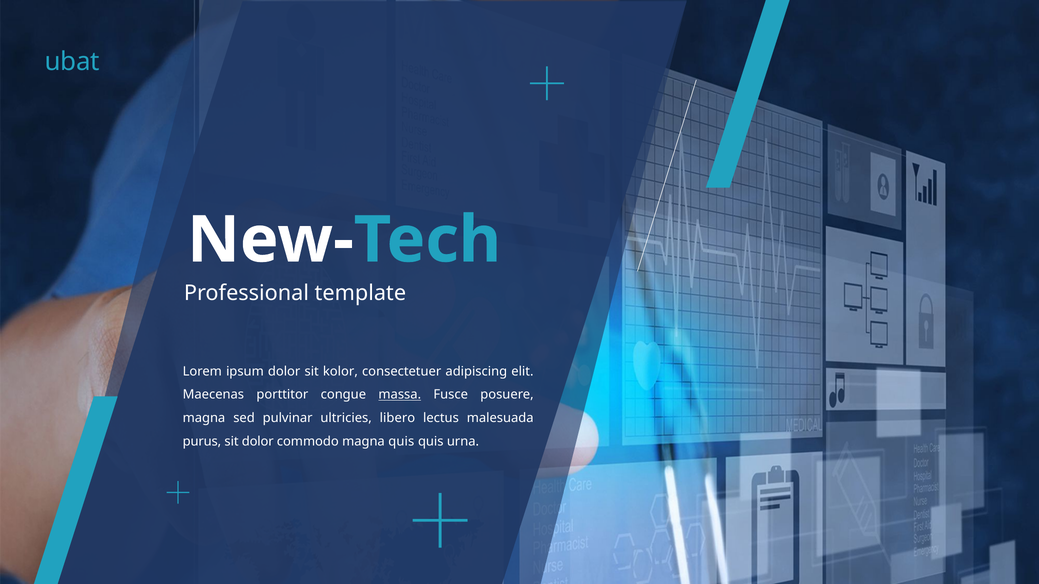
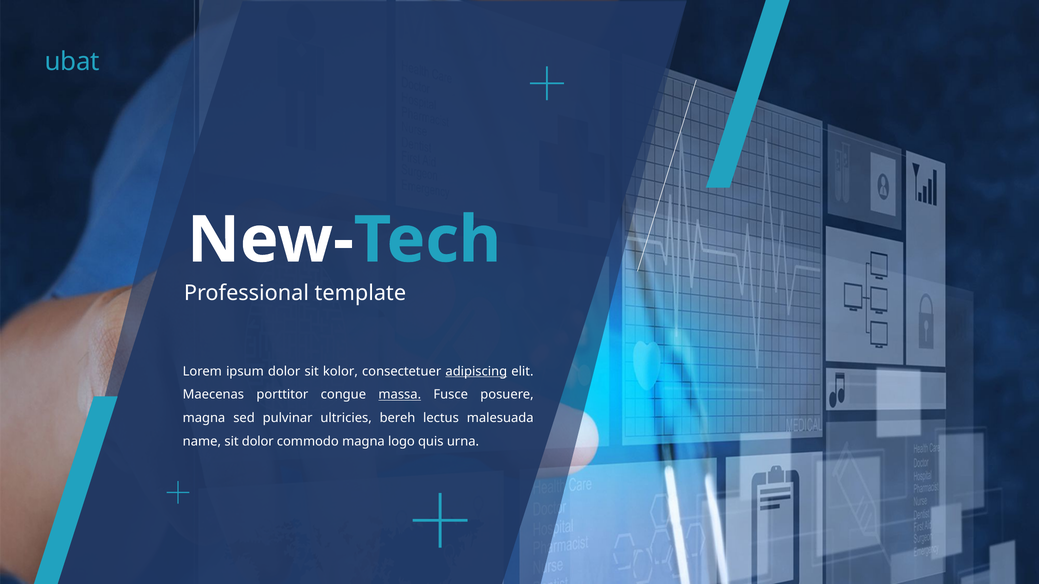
adipiscing underline: none -> present (476, 372)
libero: libero -> bereh (397, 418)
purus: purus -> name (202, 442)
magna quis: quis -> logo (401, 442)
